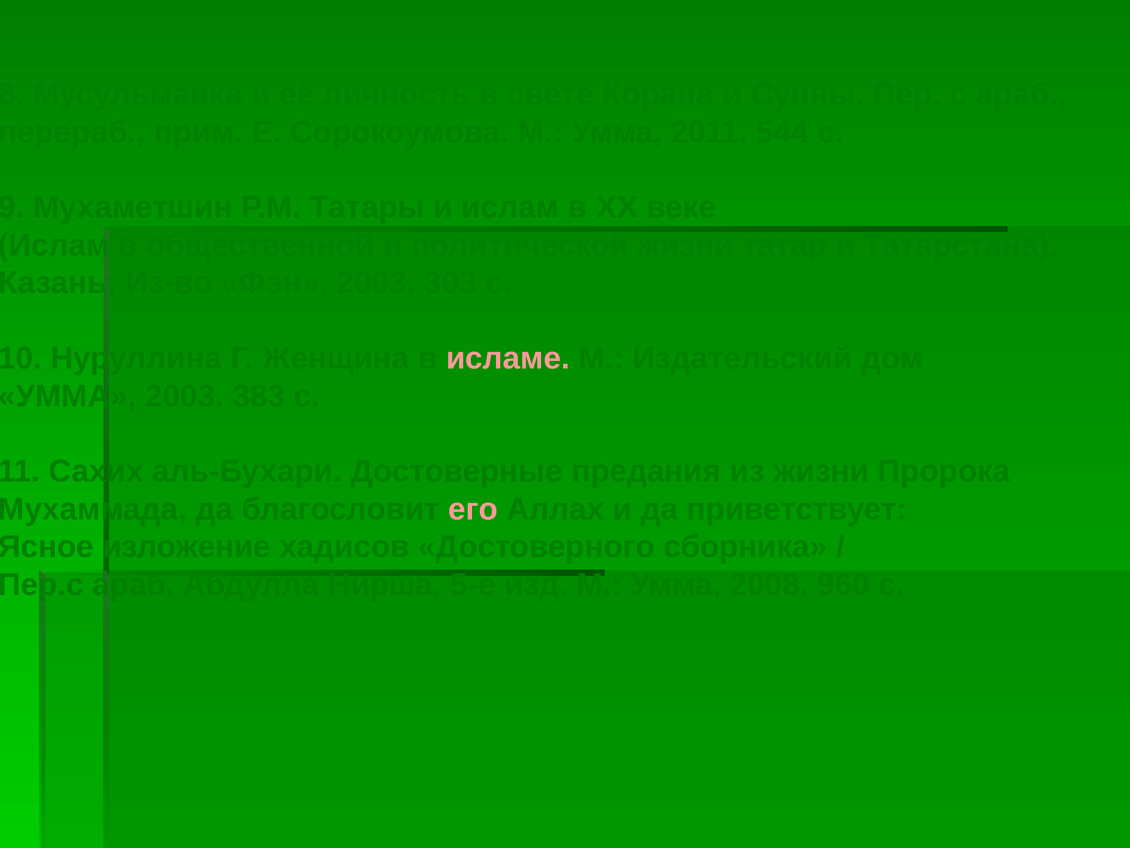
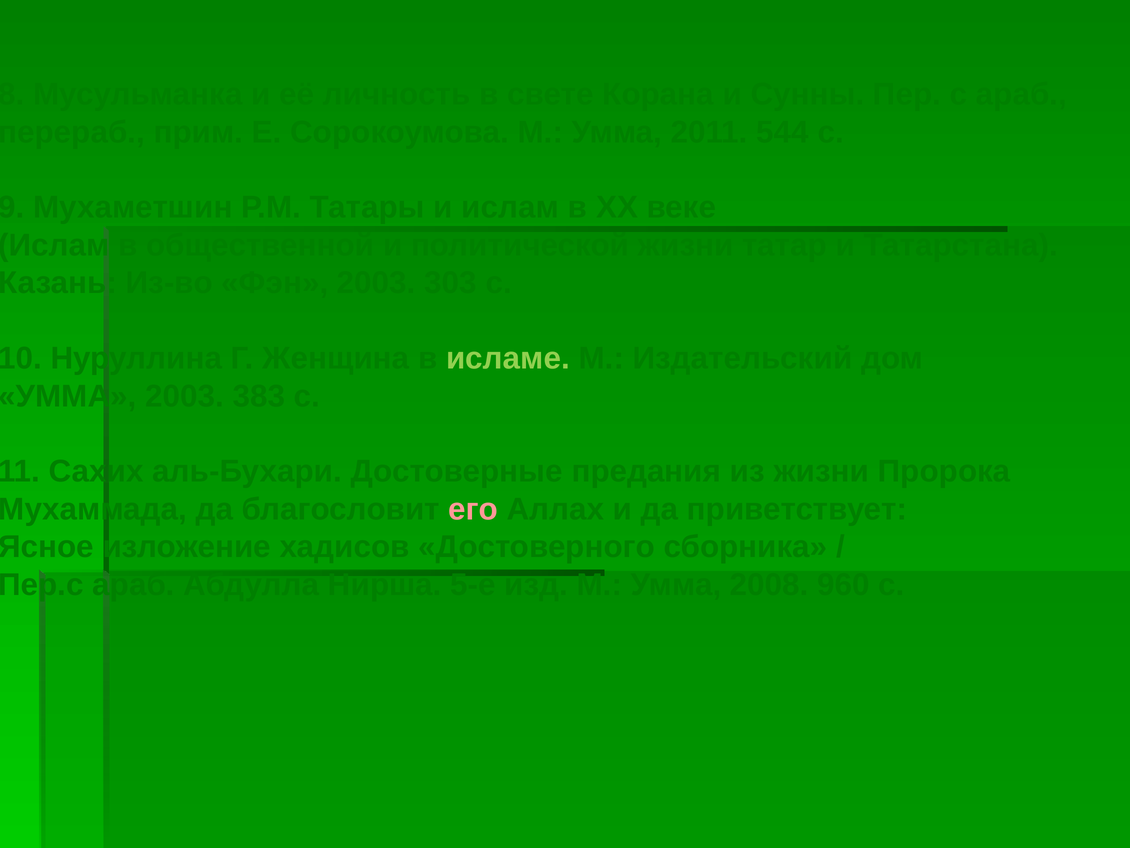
исламе colour: pink -> light green (508, 358)
